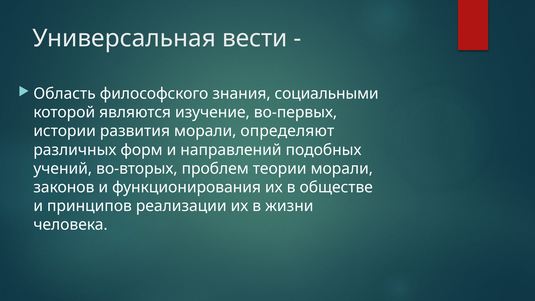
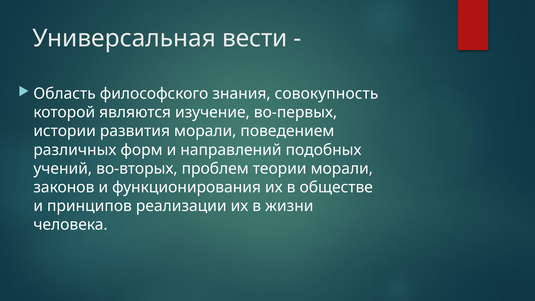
социальными: социальными -> совокупность (327, 94)
определяют: определяют -> поведением (287, 131)
